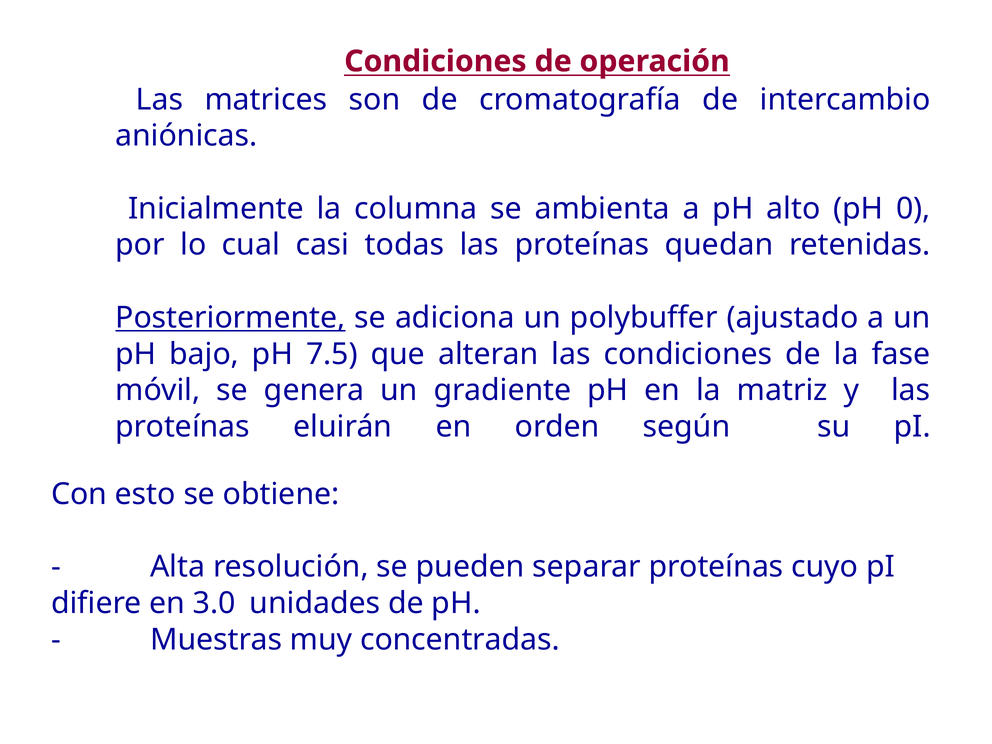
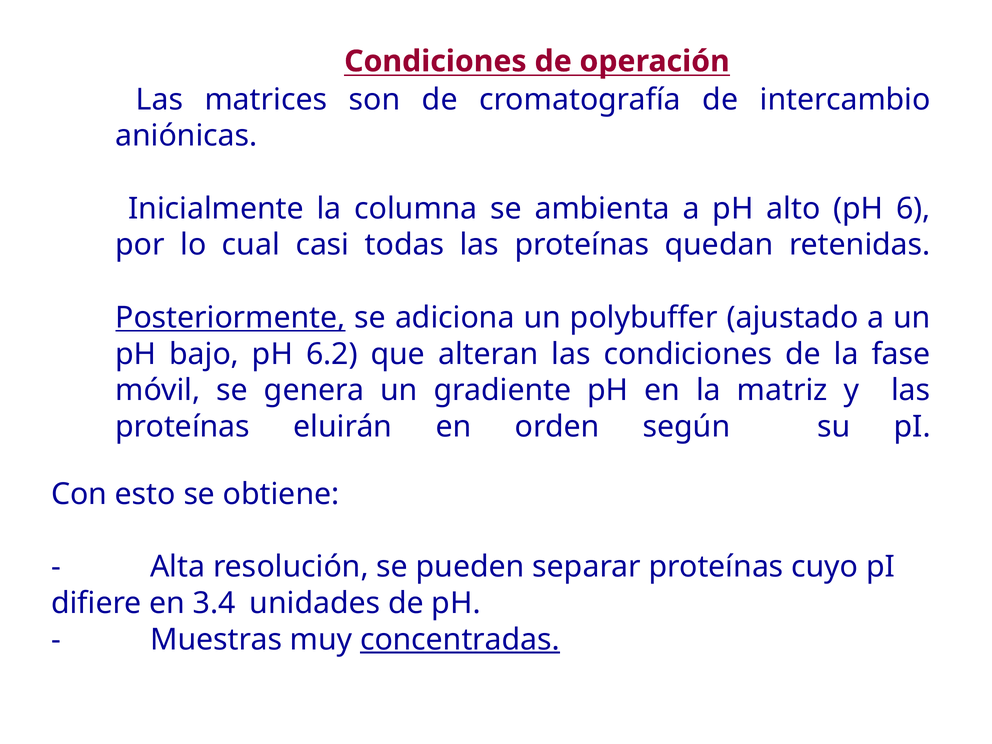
0: 0 -> 6 (913, 209)
7.5: 7.5 -> 6.2 (332, 354)
3.0: 3.0 -> 3.4 (214, 603)
concentradas underline: none -> present (460, 640)
